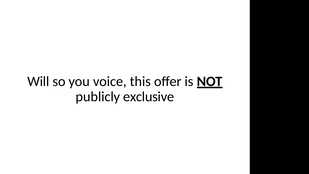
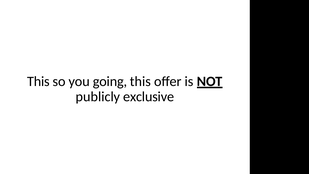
Will: Will -> This (38, 81)
voice: voice -> going (110, 81)
